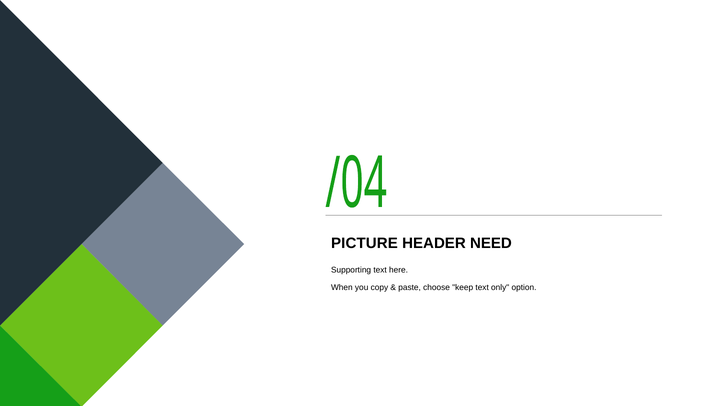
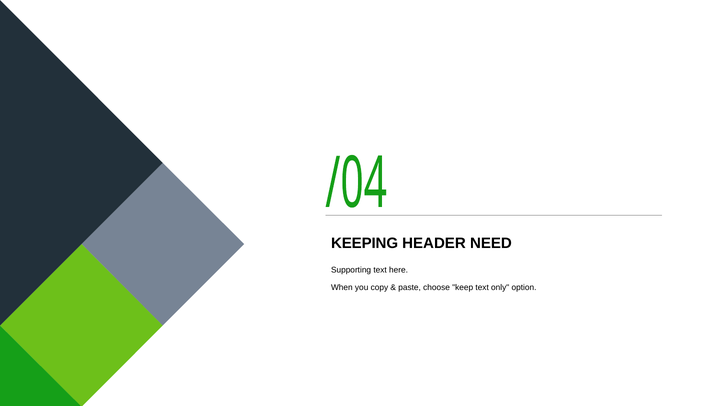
PICTURE: PICTURE -> KEEPING (365, 243)
